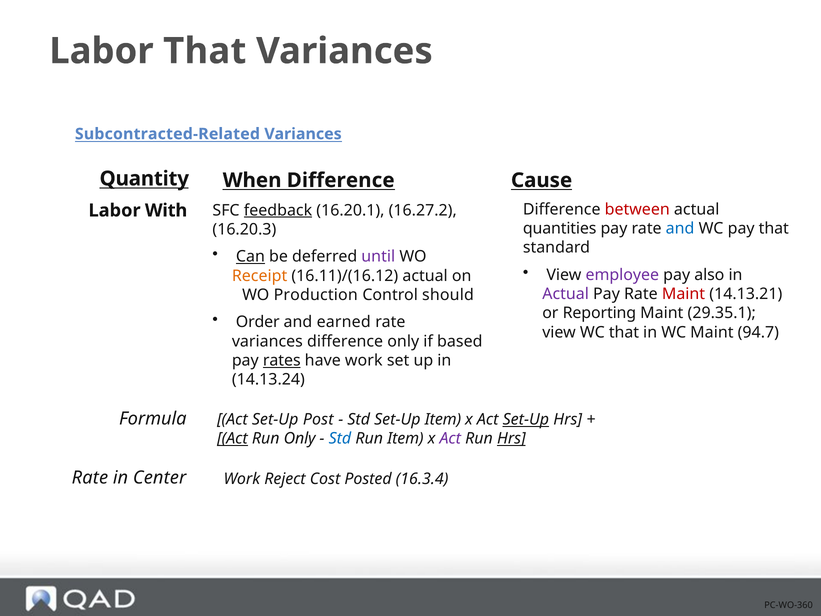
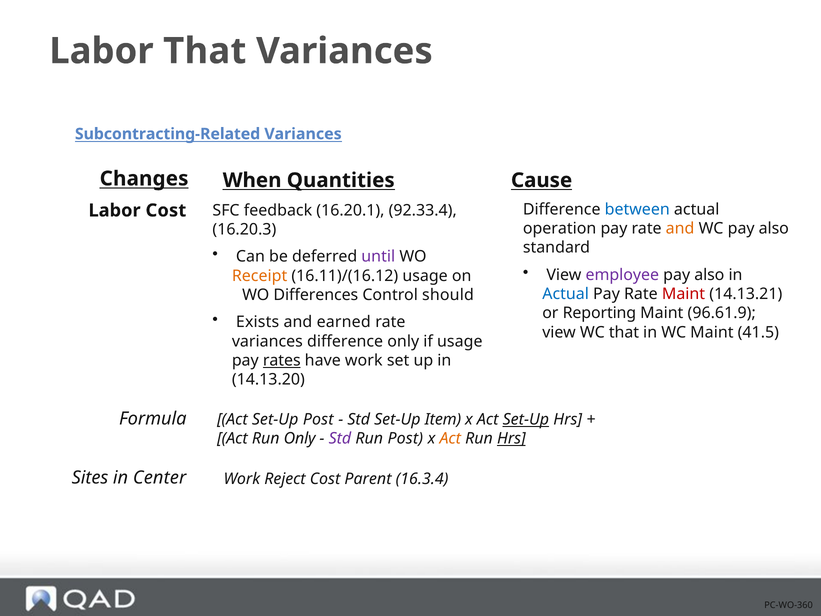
Subcontracted-Related: Subcontracted-Related -> Subcontracting-Related (168, 134)
Quantity: Quantity -> Changes (144, 179)
When Difference: Difference -> Quantities (341, 180)
between colour: red -> blue (637, 209)
Labor With: With -> Cost (166, 210)
feedback underline: present -> none (278, 210)
16.27.2: 16.27.2 -> 92.33.4 (423, 210)
quantities: quantities -> operation (560, 228)
and colour: blue -> orange (680, 228)
WC pay that: that -> also (774, 228)
Can underline: present -> none (250, 256)
16.11)/(16.12 actual: actual -> usage (425, 276)
Actual colour: purple -> blue (566, 294)
Production: Production -> Differences (316, 295)
29.35.1: 29.35.1 -> 96.61.9 (722, 313)
Order: Order -> Exists (258, 322)
94.7: 94.7 -> 41.5 (758, 332)
if based: based -> usage (460, 341)
14.13.24: 14.13.24 -> 14.13.20 (268, 379)
Act underline: present -> none (232, 439)
Std colour: blue -> purple (340, 439)
Run Item: Item -> Post (405, 439)
Act colour: purple -> orange (450, 439)
Rate: Rate -> Sites (90, 478)
Posted: Posted -> Parent (368, 479)
